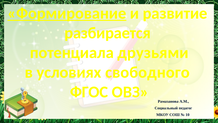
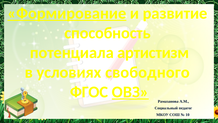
разбирается: разбирается -> способность (108, 33)
друзьями: друзьями -> артистизм (153, 53)
ОВЗ underline: none -> present (130, 92)
